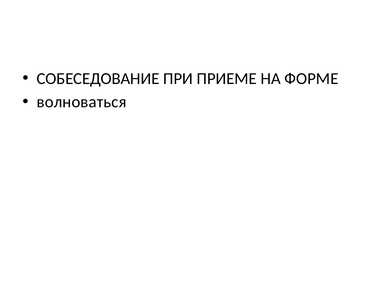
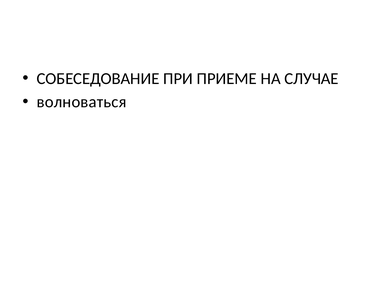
ФОРМЕ: ФОРМЕ -> СЛУЧАЕ (312, 79)
